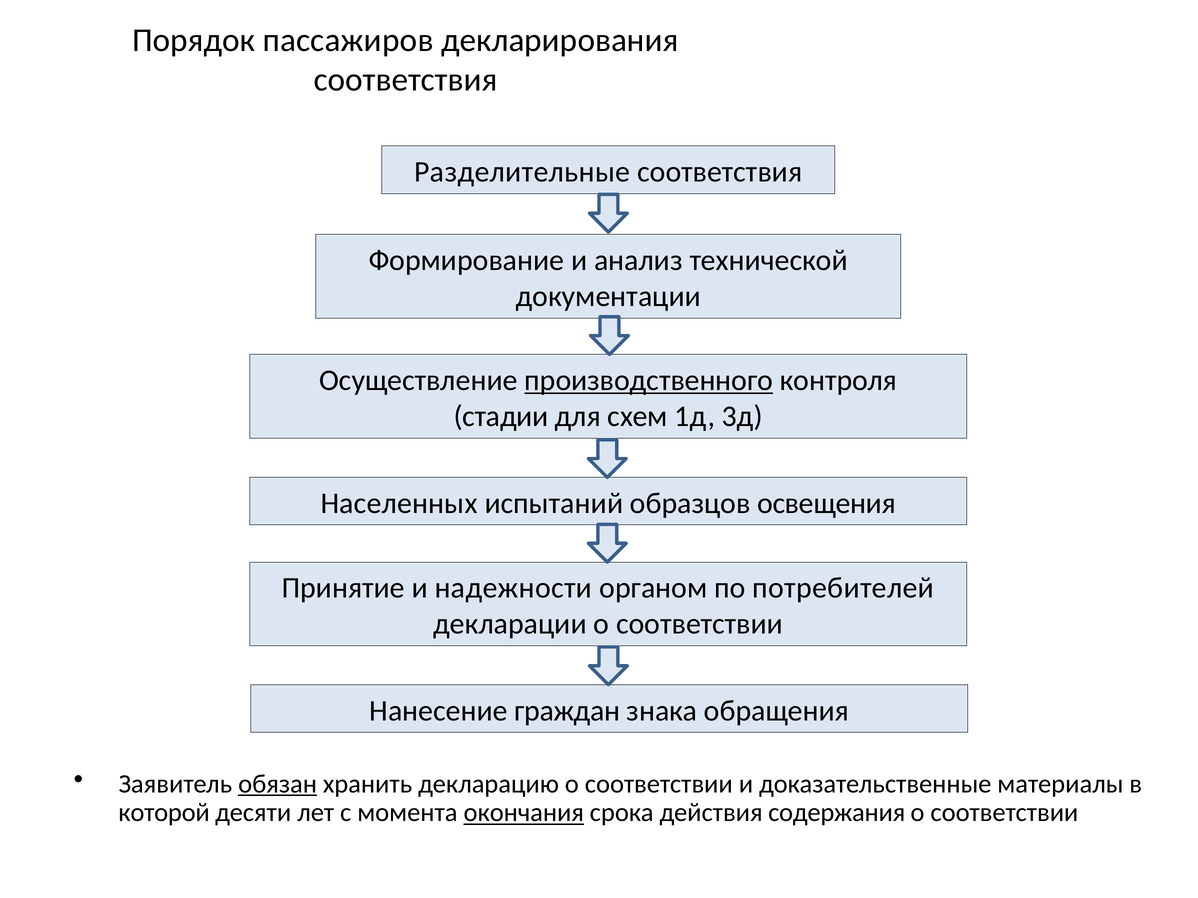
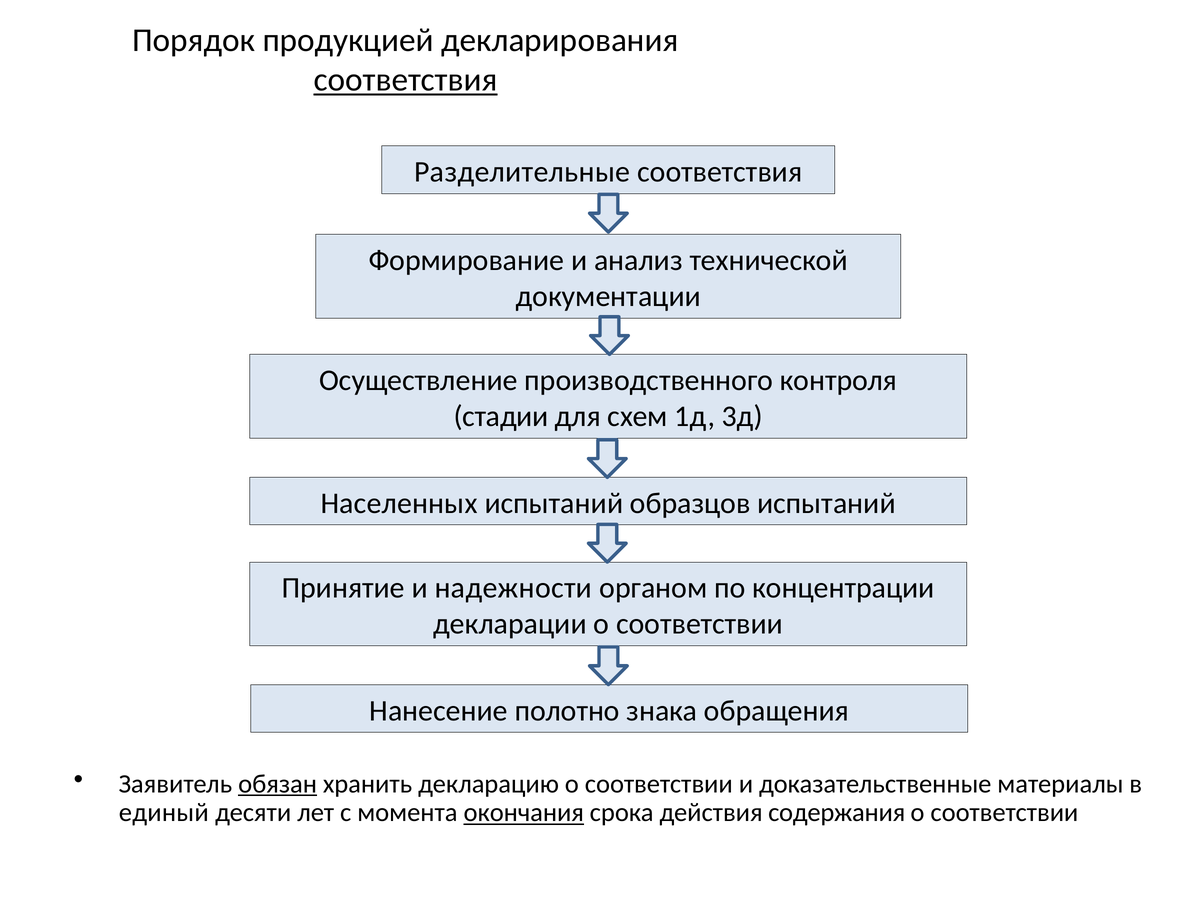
пассажиров: пассажиров -> продукцией (348, 40)
соответствия underline: none -> present (406, 80)
производственного underline: present -> none (649, 381)
образцов освещения: освещения -> испытаний (826, 503)
потребителей: потребителей -> концентрации (843, 588)
граждан: граждан -> полотно (567, 711)
которой: которой -> единый (164, 813)
